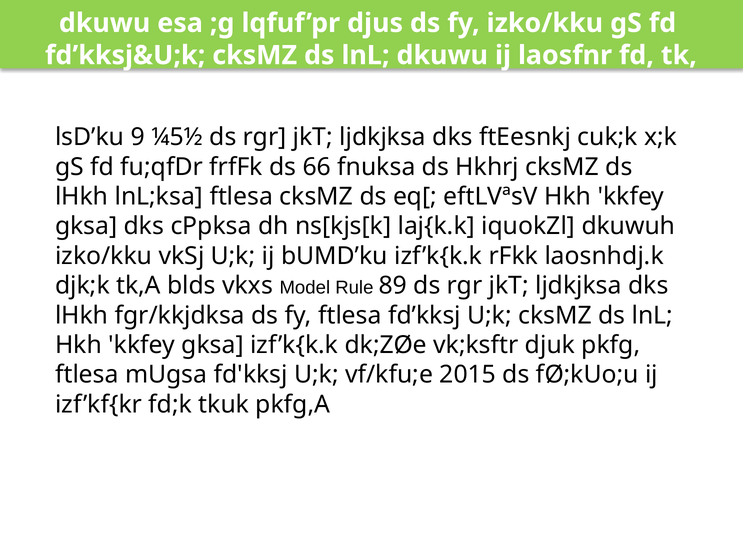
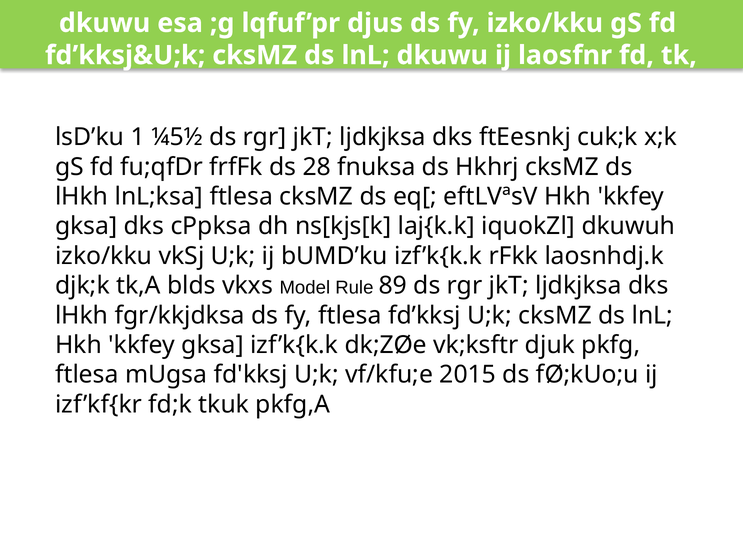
9: 9 -> 1 (138, 137)
66: 66 -> 28 (317, 167)
